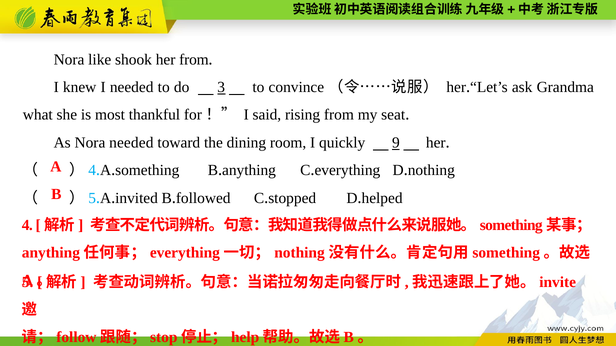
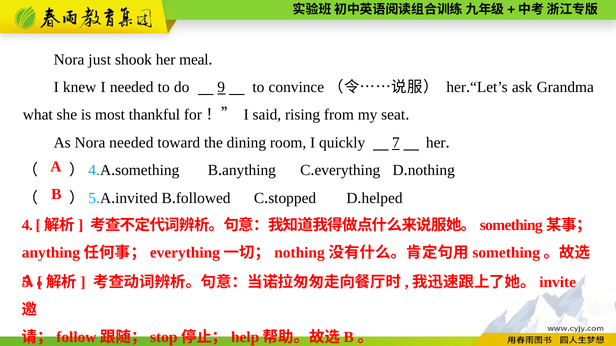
like: like -> just (100, 60)
her from: from -> meal (194, 60)
3: 3 -> 9 (221, 87)
9: 9 -> 7 (396, 143)
